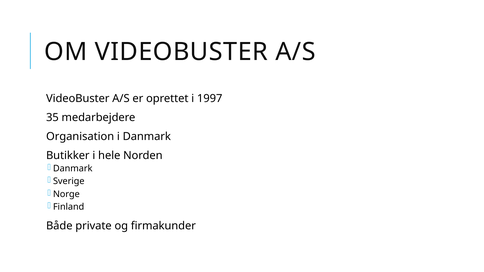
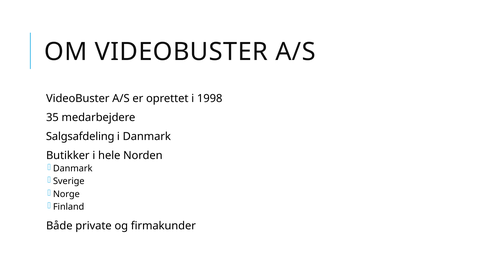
1997: 1997 -> 1998 (210, 98)
Organisation: Organisation -> Salgsafdeling (80, 137)
